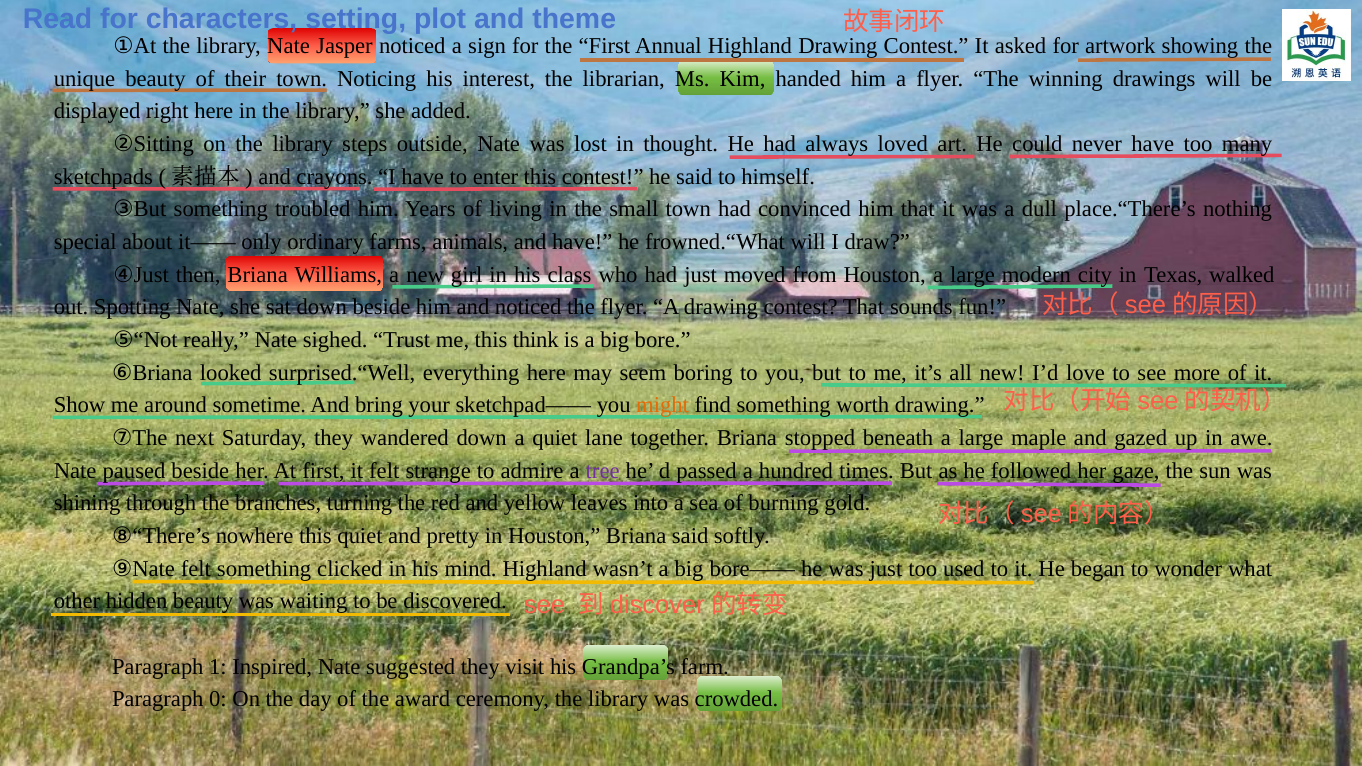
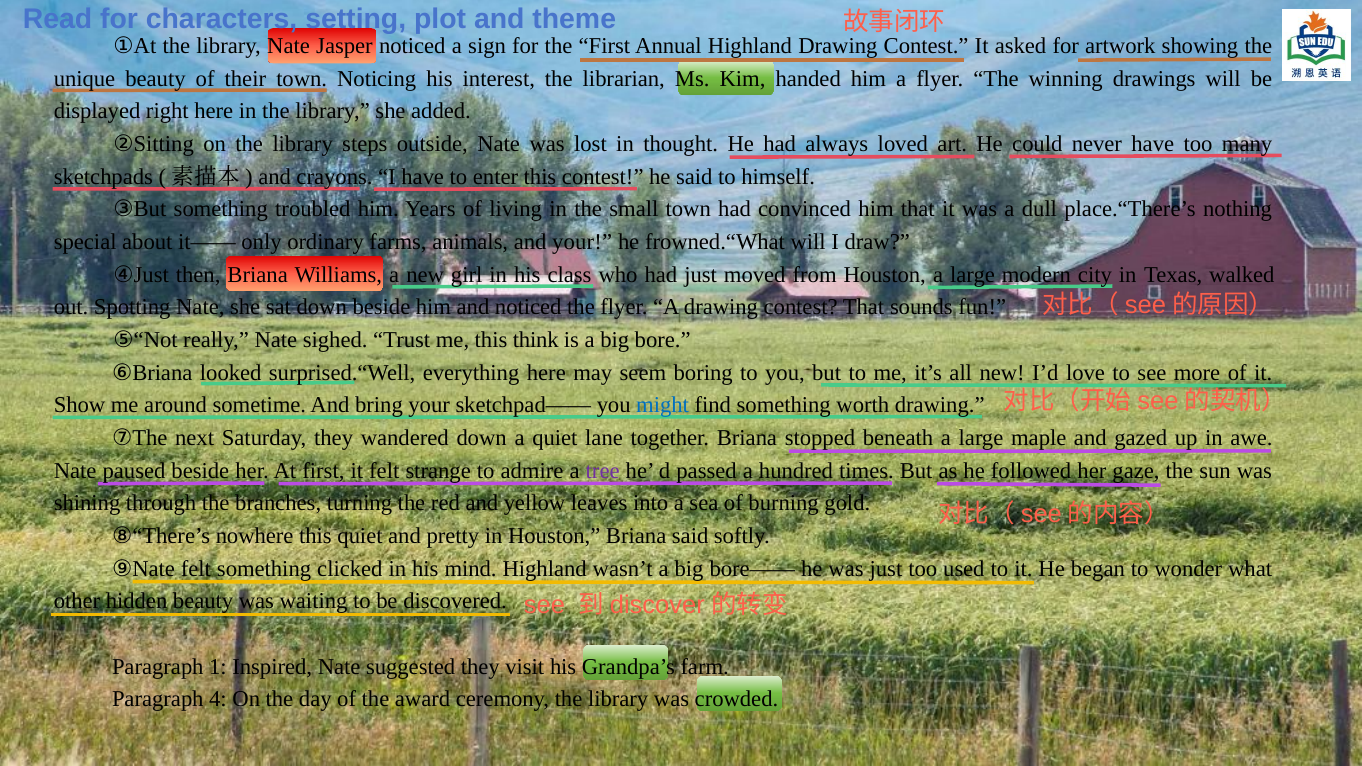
and have: have -> your (582, 242)
might colour: orange -> blue (663, 405)
0: 0 -> 4 (218, 699)
